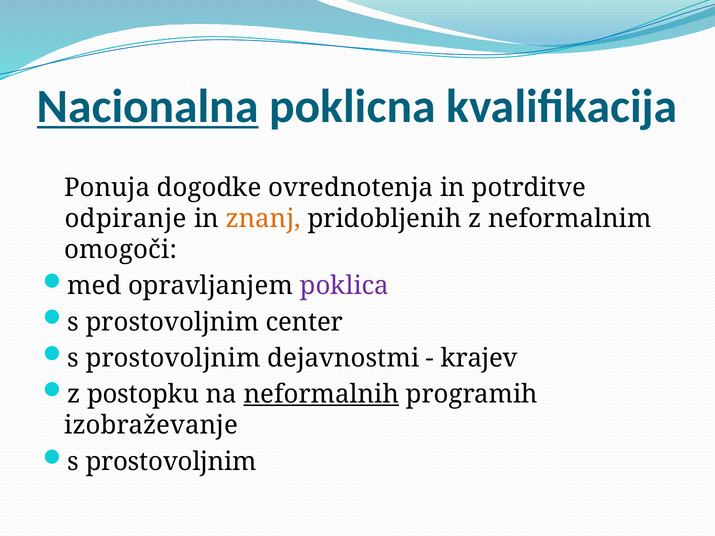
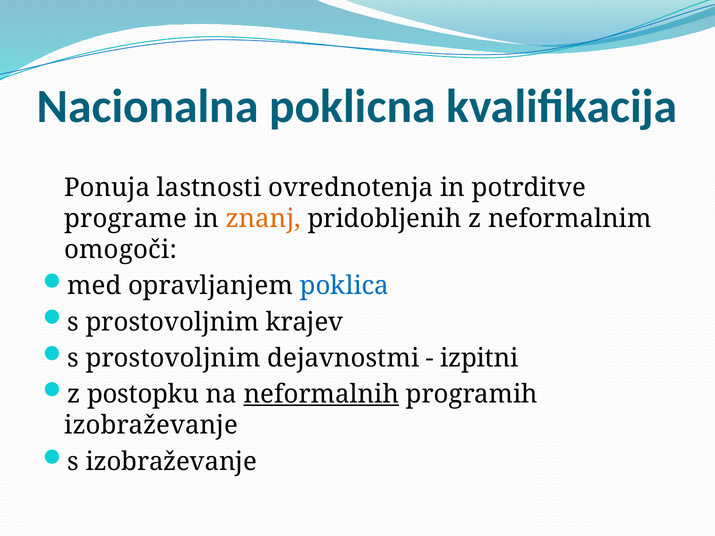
Nacionalna underline: present -> none (148, 107)
dogodke: dogodke -> lastnosti (209, 188)
odpiranje: odpiranje -> programe (126, 219)
poklica colour: purple -> blue (344, 286)
center: center -> krajev (304, 322)
krajev: krajev -> izpitni (479, 358)
prostovoljnim: prostovoljnim -> izobraževanje (171, 462)
